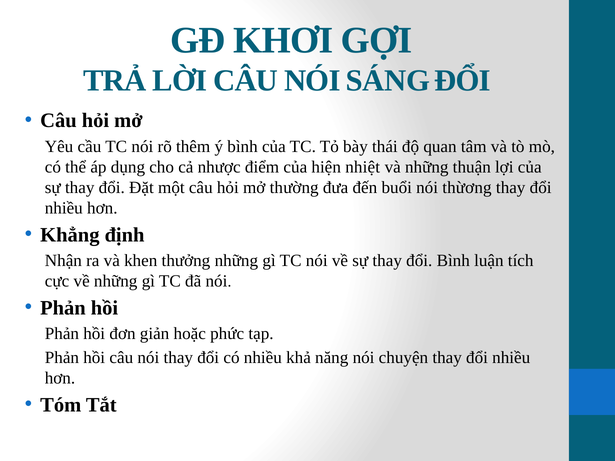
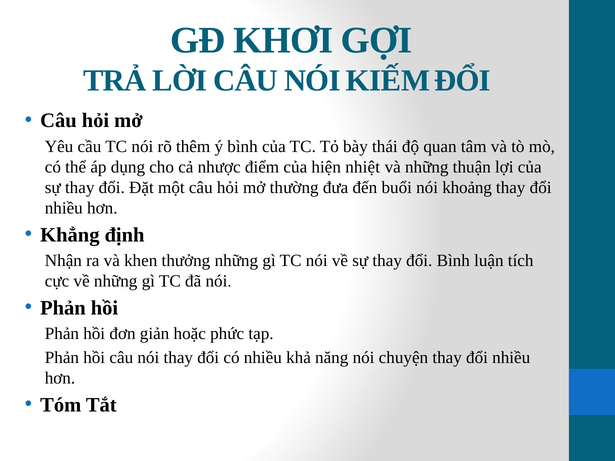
SÁNG: SÁNG -> KIẾM (388, 81)
thừơng: thừơng -> khoảng (467, 188)
